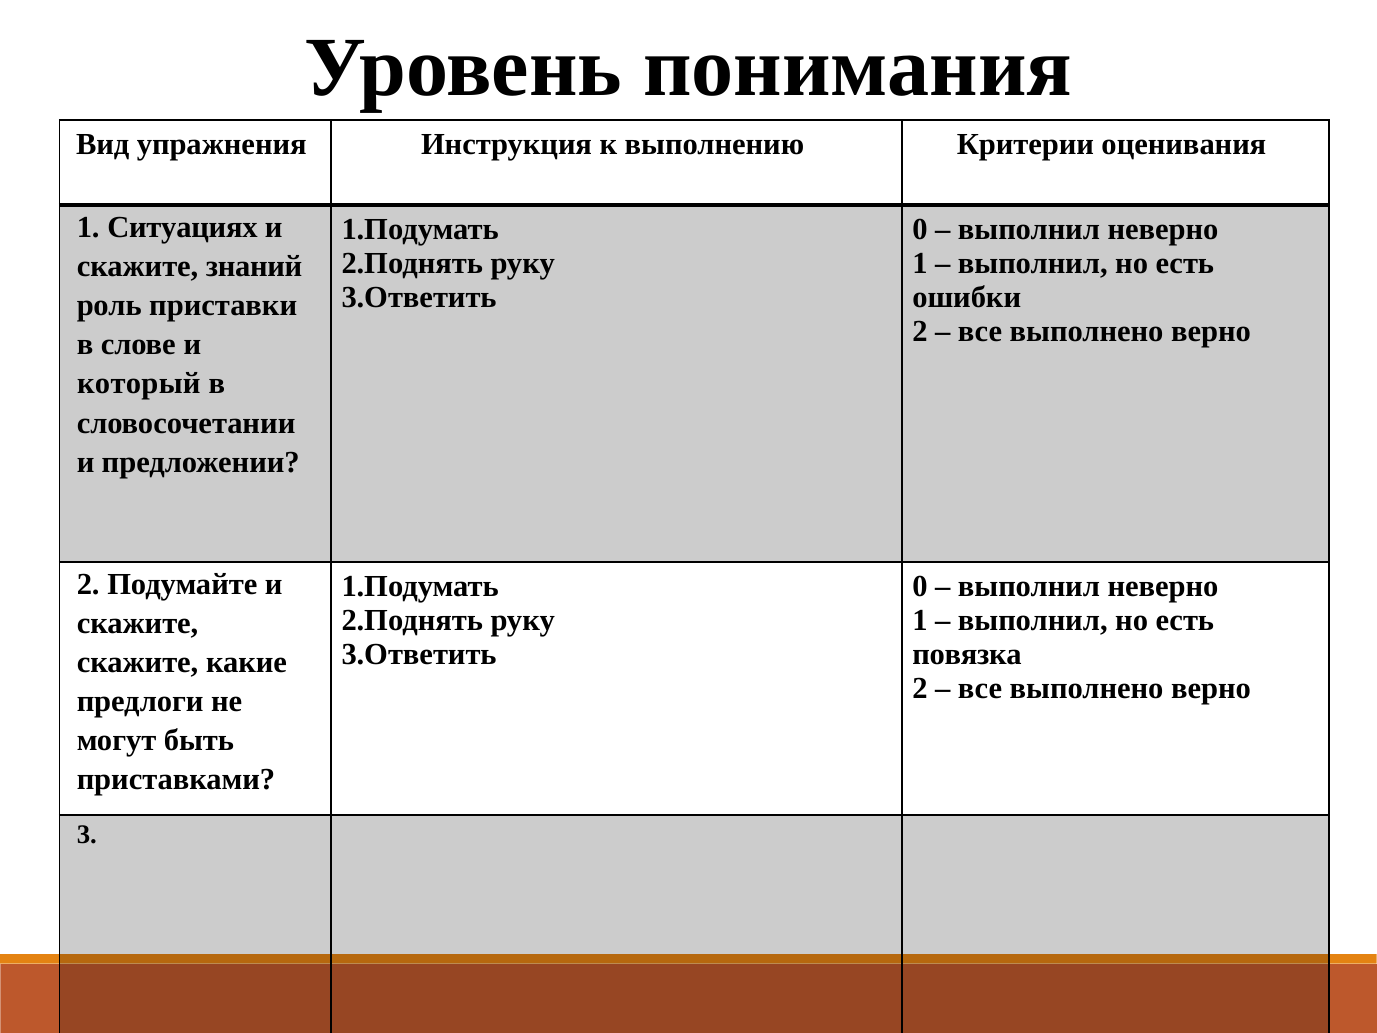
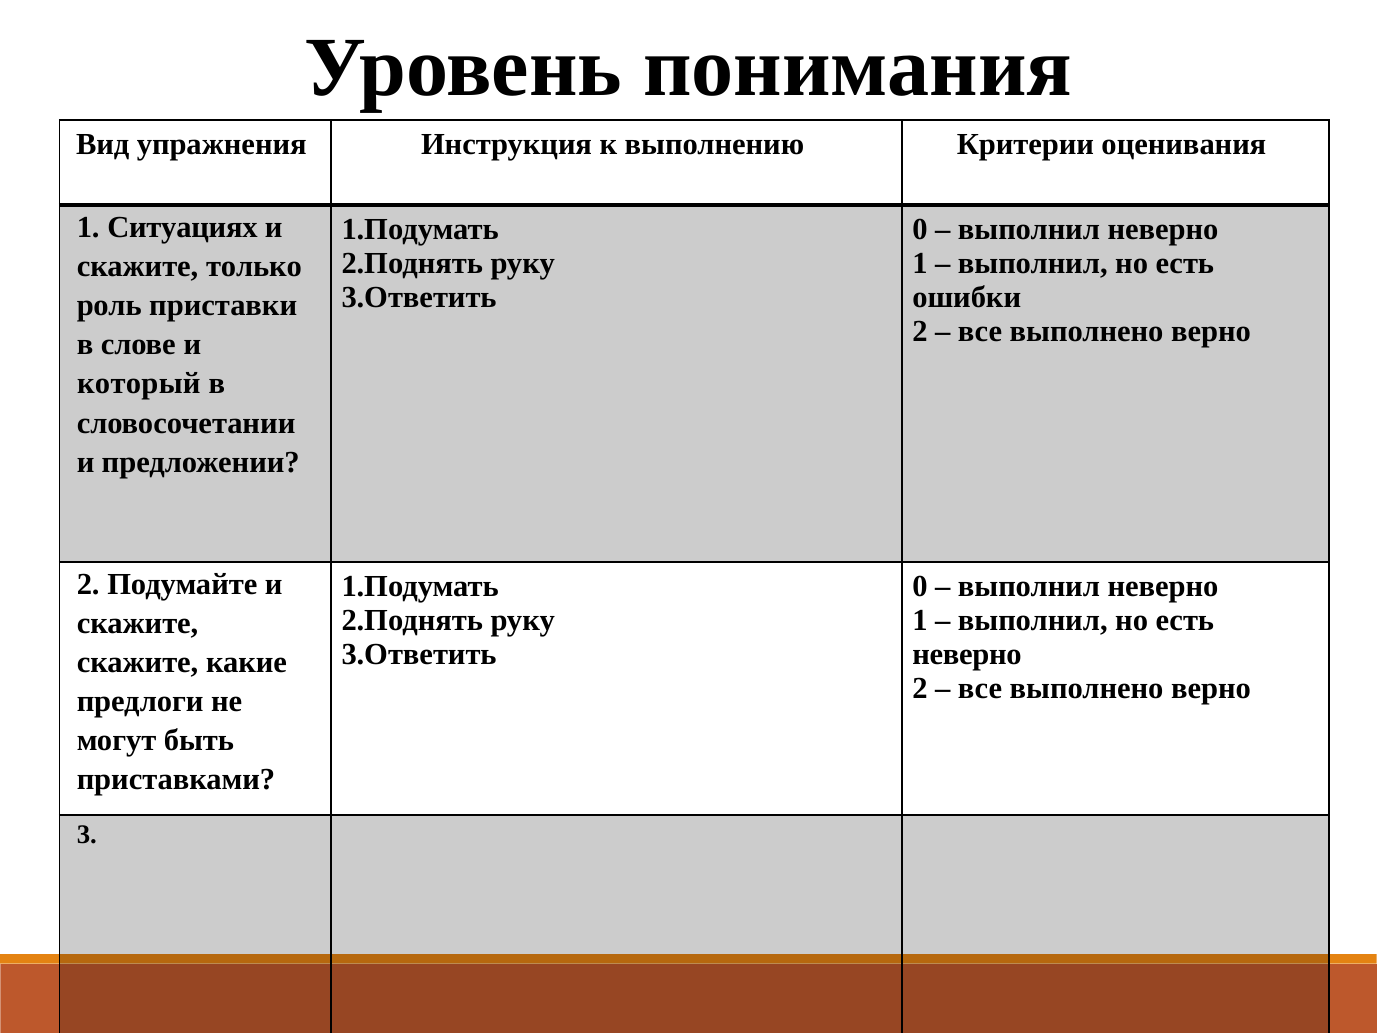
знаний: знаний -> только (254, 267)
повязка: повязка -> неверно (967, 654)
